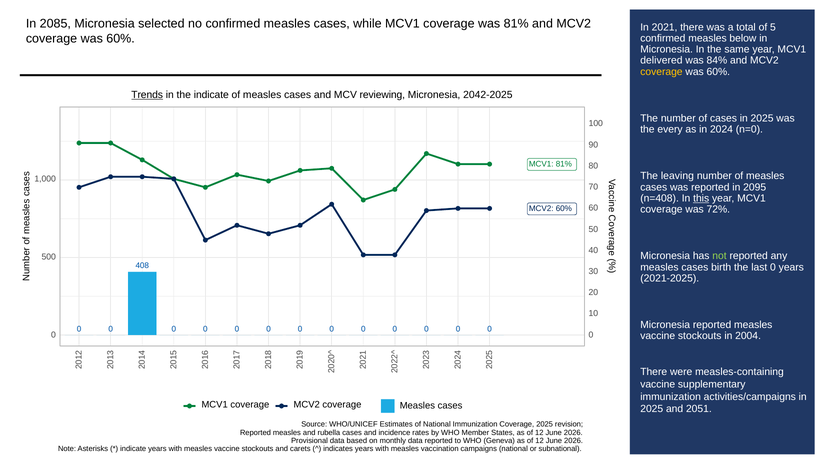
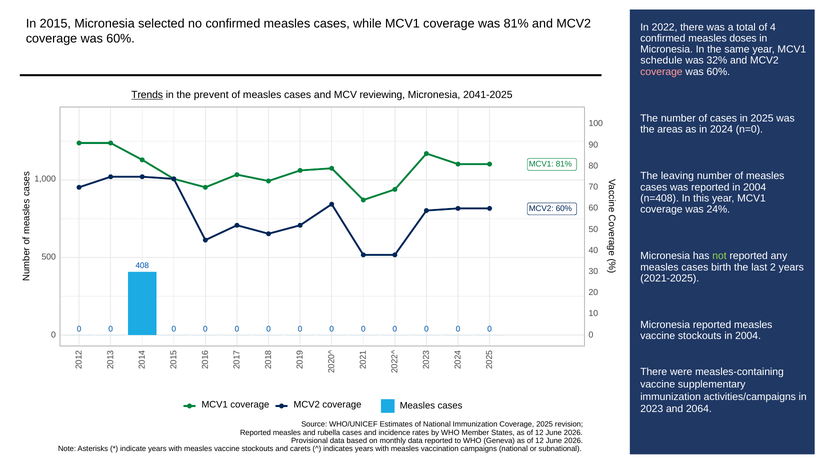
2085: 2085 -> 2015 (55, 24)
2021: 2021 -> 2022 (665, 27)
of 5: 5 -> 4 (773, 27)
below: below -> doses (743, 38)
delivered: delivered -> schedule (661, 61)
84%: 84% -> 32% (717, 61)
coverage colour: yellow -> pink (661, 72)
the indicate: indicate -> prevent (211, 95)
2042-2025: 2042-2025 -> 2041-2025 (488, 95)
every: every -> areas (670, 129)
reported in 2095: 2095 -> 2004 (755, 187)
this underline: present -> none (701, 198)
72%: 72% -> 24% (718, 209)
last 0: 0 -> 2 (773, 267)
2025: 2025 -> 2023 (652, 409)
2051: 2051 -> 2064 (699, 409)
